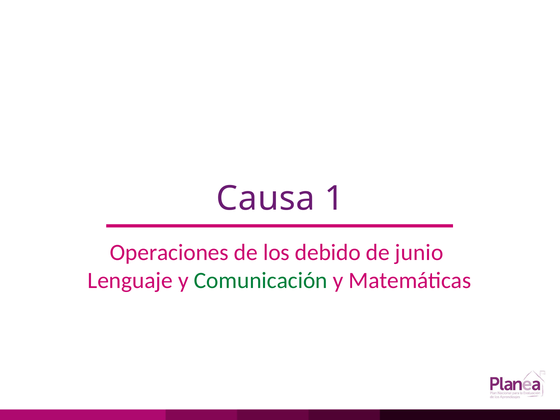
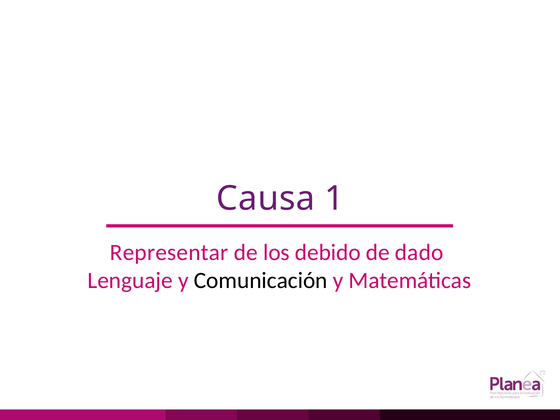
Operaciones: Operaciones -> Representar (169, 253)
junio: junio -> dado (419, 253)
Comunicación colour: green -> black (261, 281)
